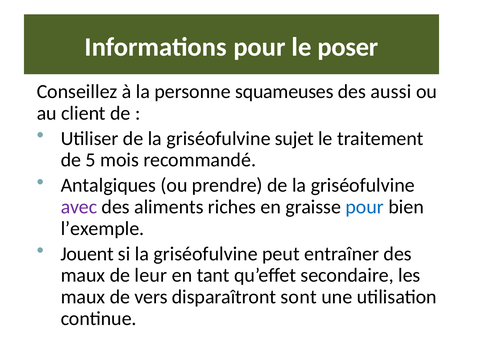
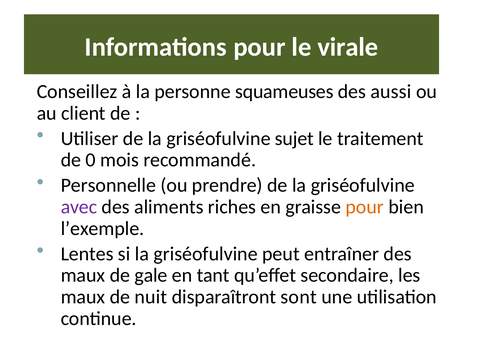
poser: poser -> virale (348, 47)
5: 5 -> 0 (91, 160)
Antalgiques: Antalgiques -> Personnelle (108, 185)
pour colour: blue -> orange (365, 207)
Jouent: Jouent -> Lentes (87, 254)
leur: leur -> gale (151, 276)
vers: vers -> nuit (151, 297)
